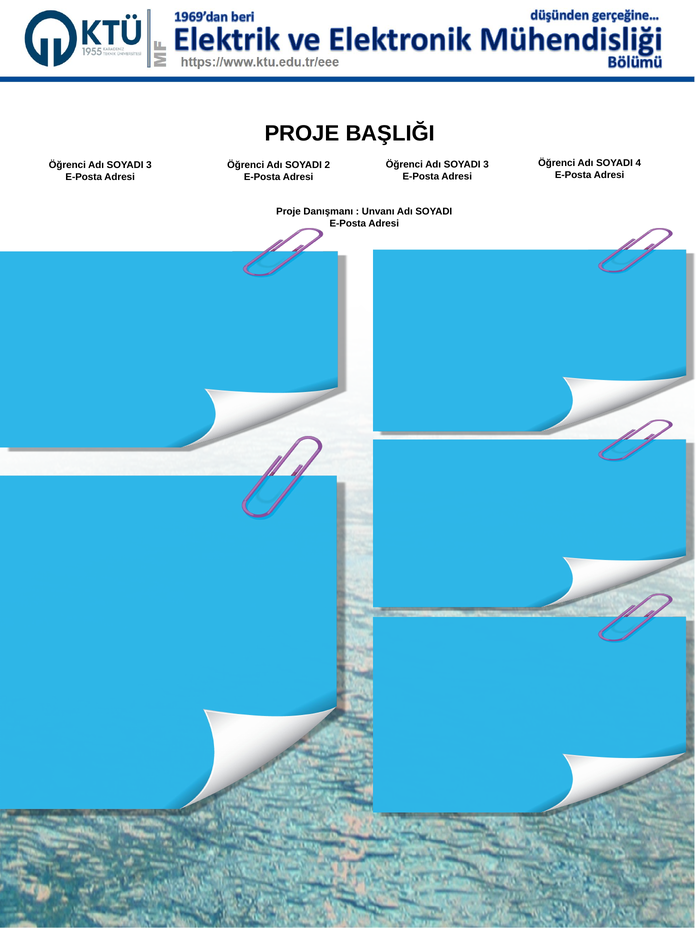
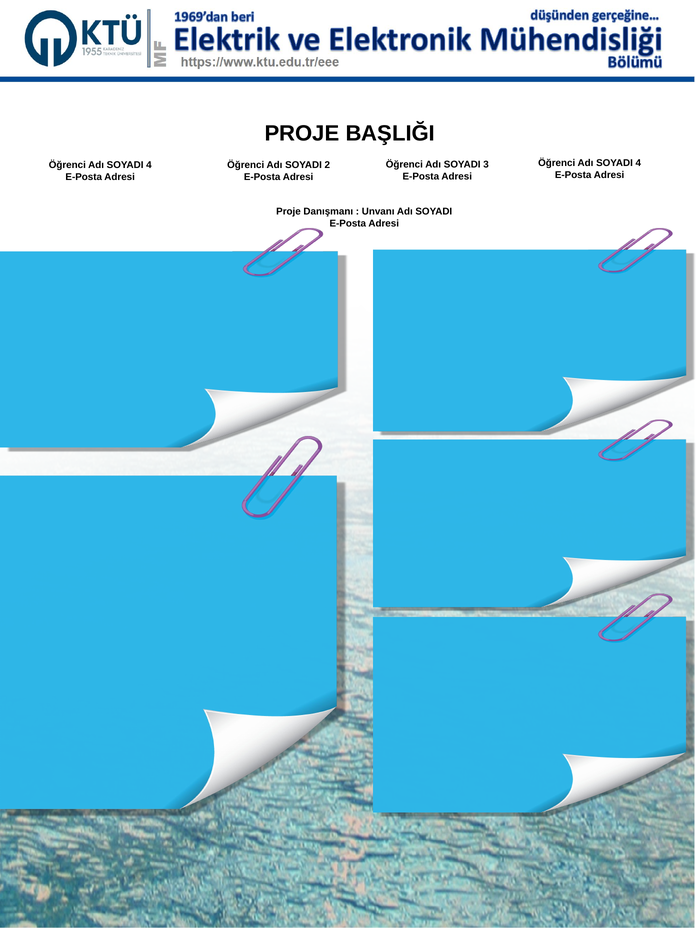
3: 3 -> 4 (149, 165)
